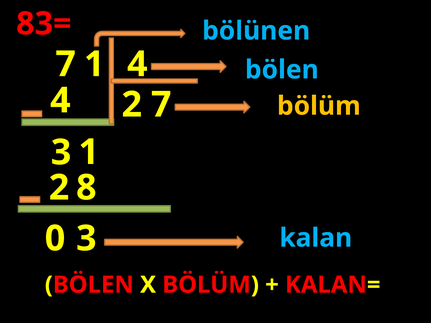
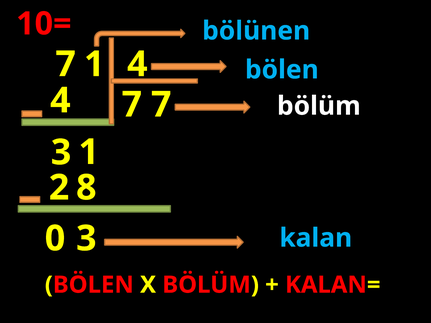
83=: 83= -> 10= (44, 24)
2: 2 -> 7 (132, 105)
bölüm colour: yellow -> white (319, 106)
